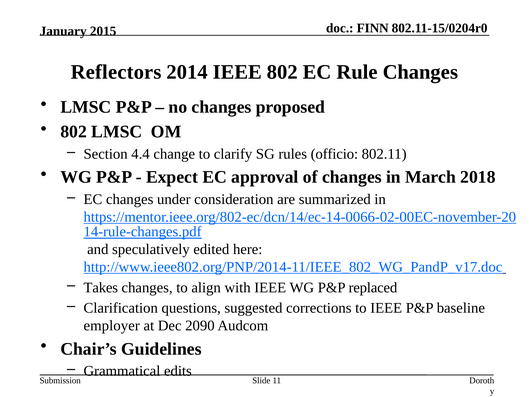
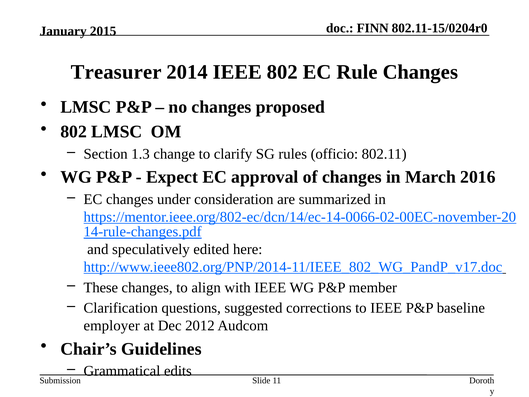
Reflectors: Reflectors -> Treasurer (116, 72)
4.4: 4.4 -> 1.3 (141, 154)
2018: 2018 -> 2016 (478, 177)
Takes: Takes -> These (101, 287)
replaced: replaced -> member (373, 287)
2090: 2090 -> 2012 (200, 326)
